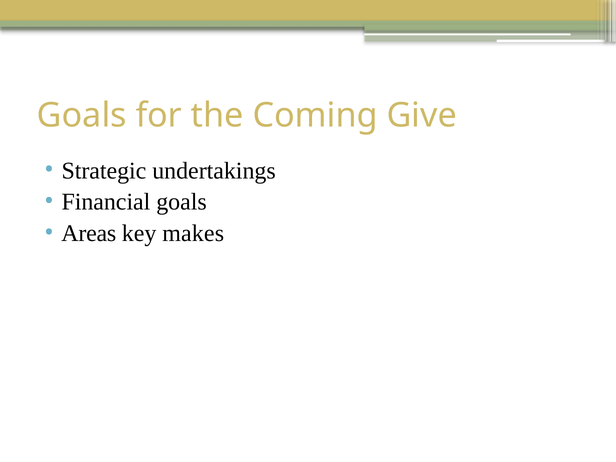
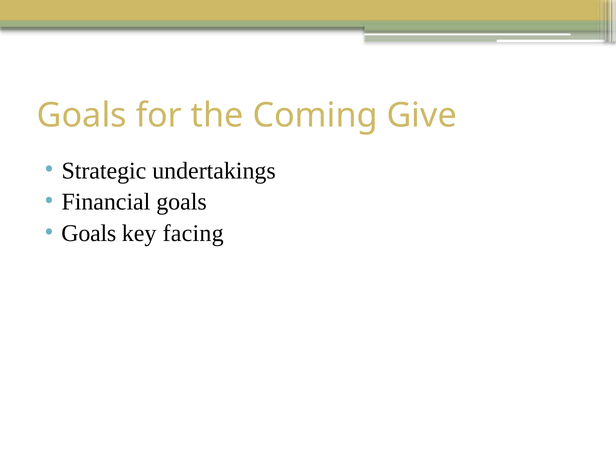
Areas: Areas -> Goals (89, 233)
makes: makes -> facing (193, 233)
